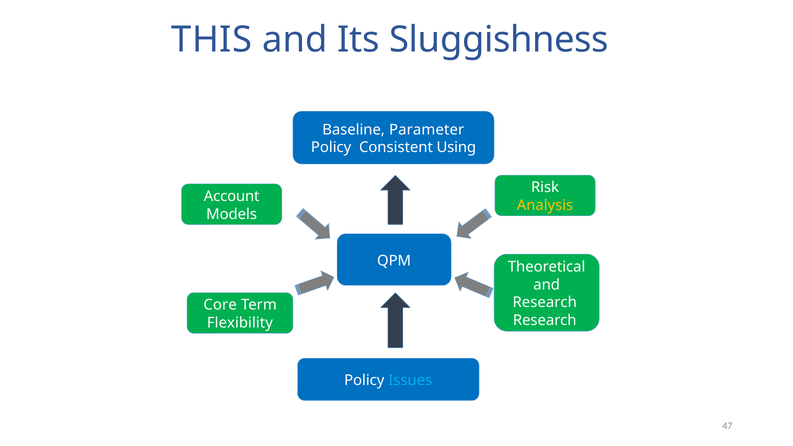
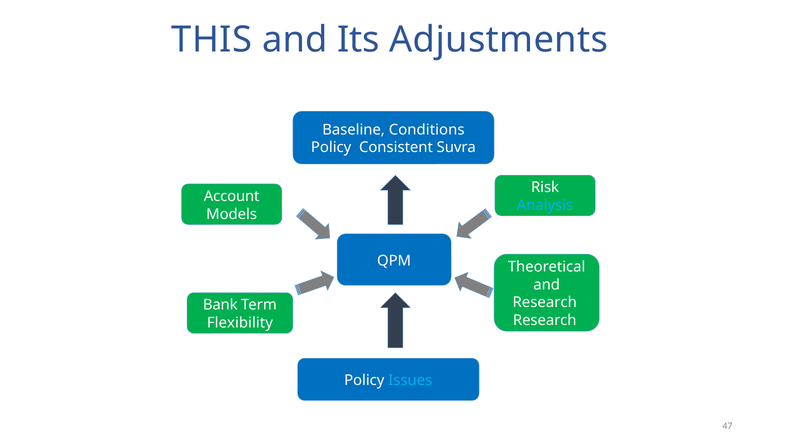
Sluggishness: Sluggishness -> Adjustments (499, 40)
Parameter: Parameter -> Conditions (427, 130)
Using: Using -> Suvra (456, 148)
Analysis colour: yellow -> light blue (545, 205)
Core: Core -> Bank (220, 305)
